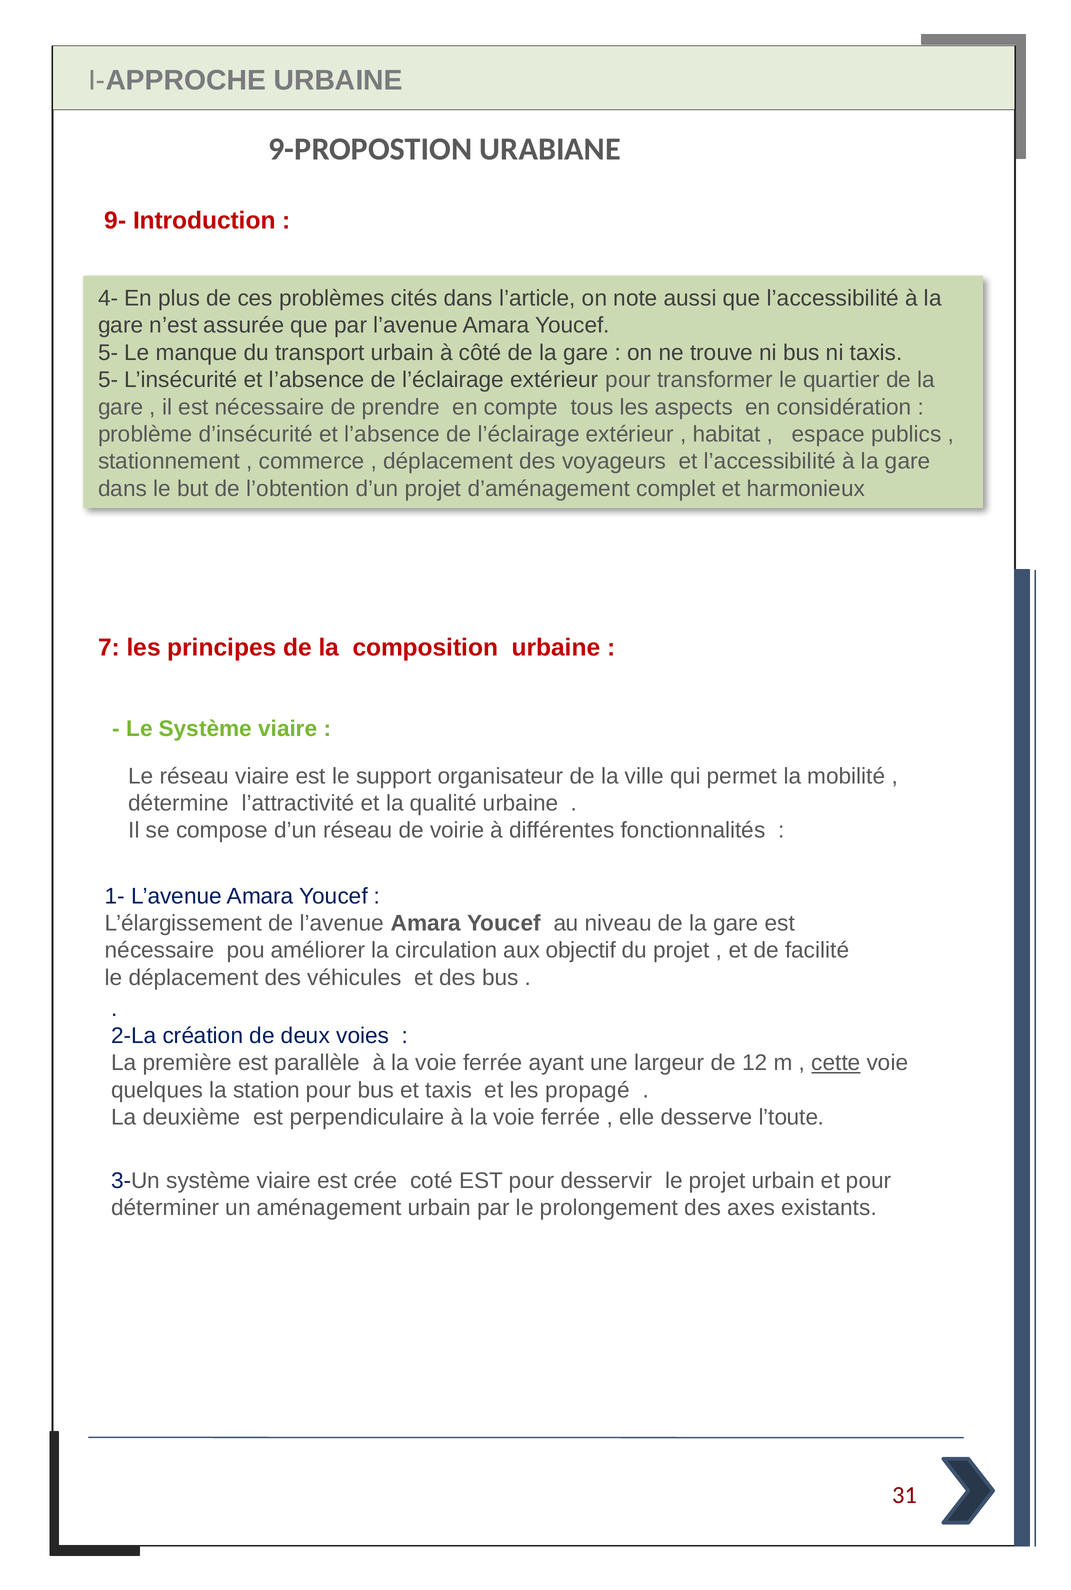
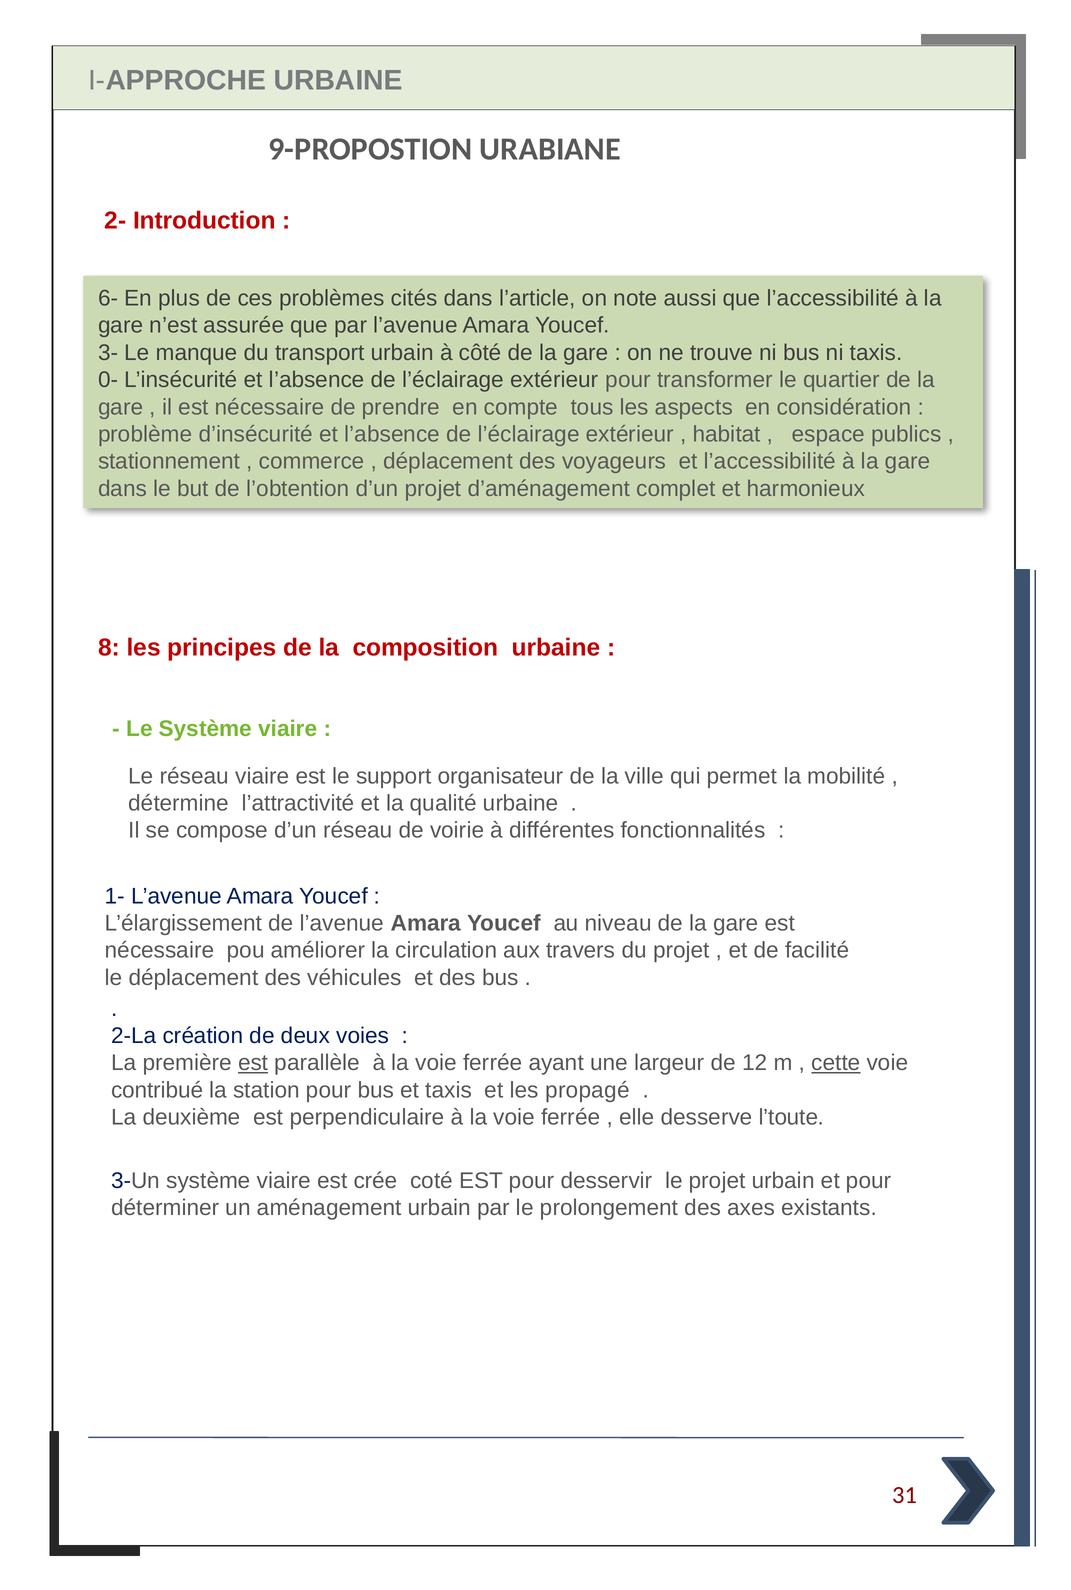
9-: 9- -> 2- (115, 221)
4-: 4- -> 6- (108, 298)
5-: 5- -> 3- (108, 353)
5-: 5- -> 0- (108, 380)
7: 7 -> 8 (109, 648)
objectif: objectif -> travers (581, 951)
est underline: none -> present (253, 1063)
quelques: quelques -> contribué (157, 1090)
